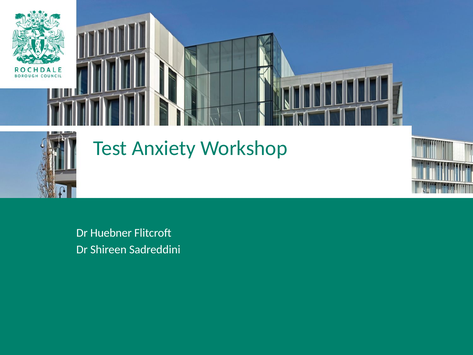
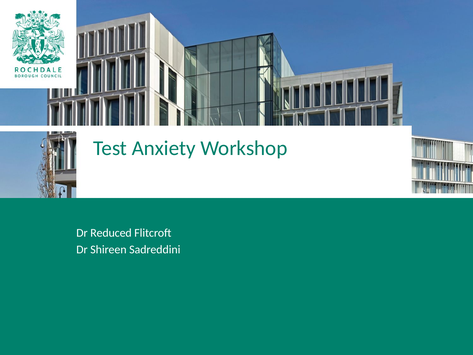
Huebner: Huebner -> Reduced (111, 233)
